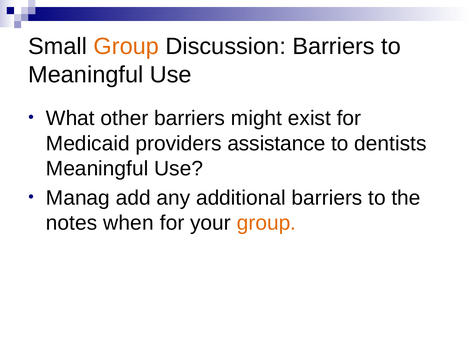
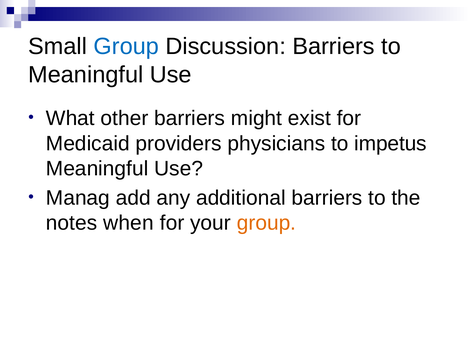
Group colour: orange -> blue (126, 46)
assistance: assistance -> physicians (276, 144)
dentists: dentists -> impetus (390, 144)
